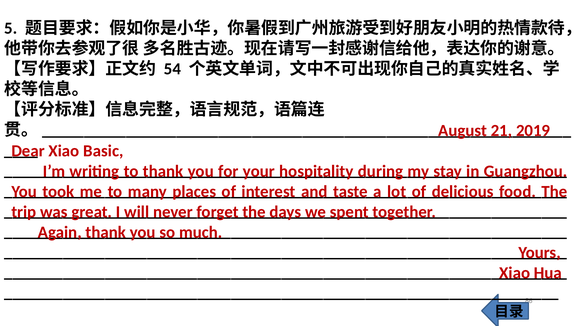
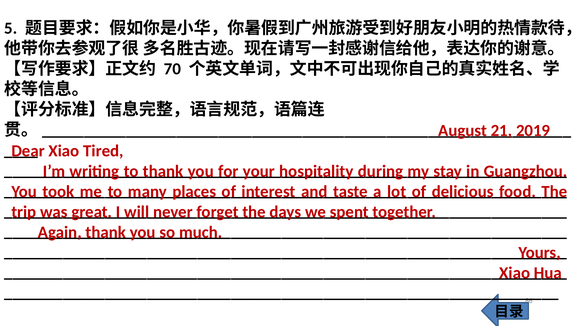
54: 54 -> 70 (172, 69)
Basic: Basic -> Tired (103, 151)
